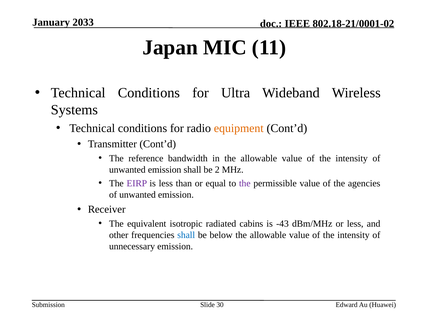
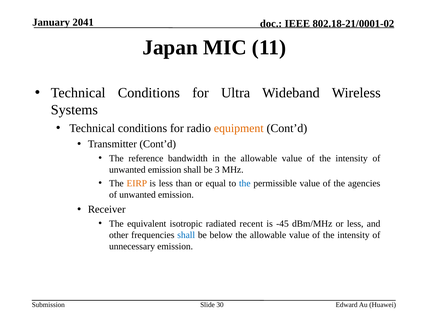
2033: 2033 -> 2041 (83, 22)
2: 2 -> 3 (217, 170)
EIRP colour: purple -> orange (137, 183)
the colour: purple -> blue (245, 183)
cabins: cabins -> recent (251, 224)
-43: -43 -> -45 (282, 224)
